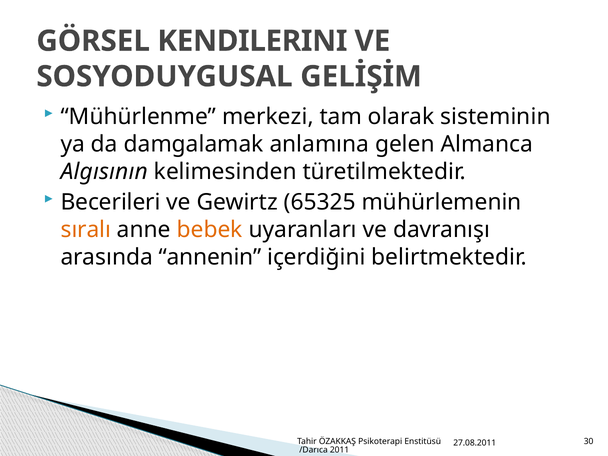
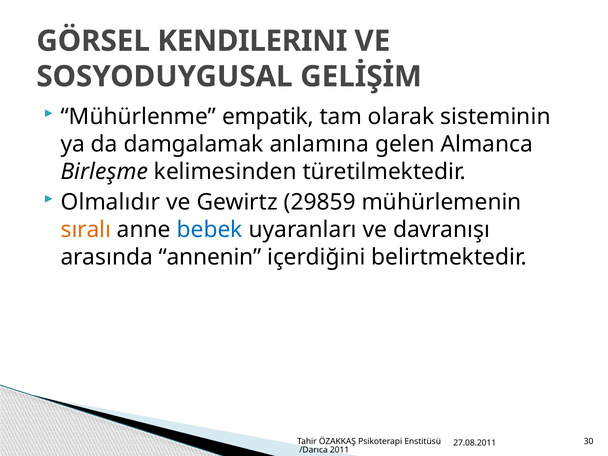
merkezi: merkezi -> empatik (268, 117)
Algısının: Algısının -> Birleşme (104, 172)
Becerileri: Becerileri -> Olmalıdır (111, 202)
65325: 65325 -> 29859 (320, 202)
bebek colour: orange -> blue (210, 230)
